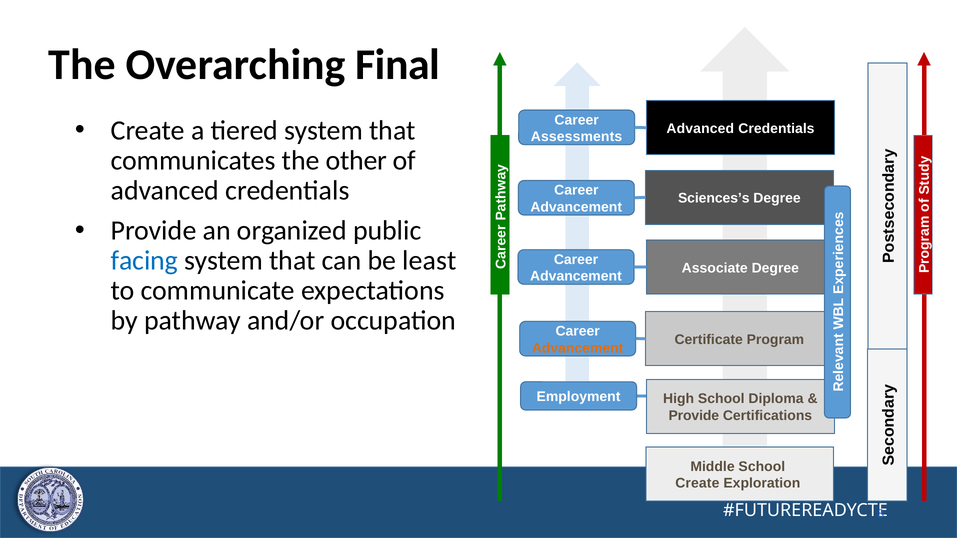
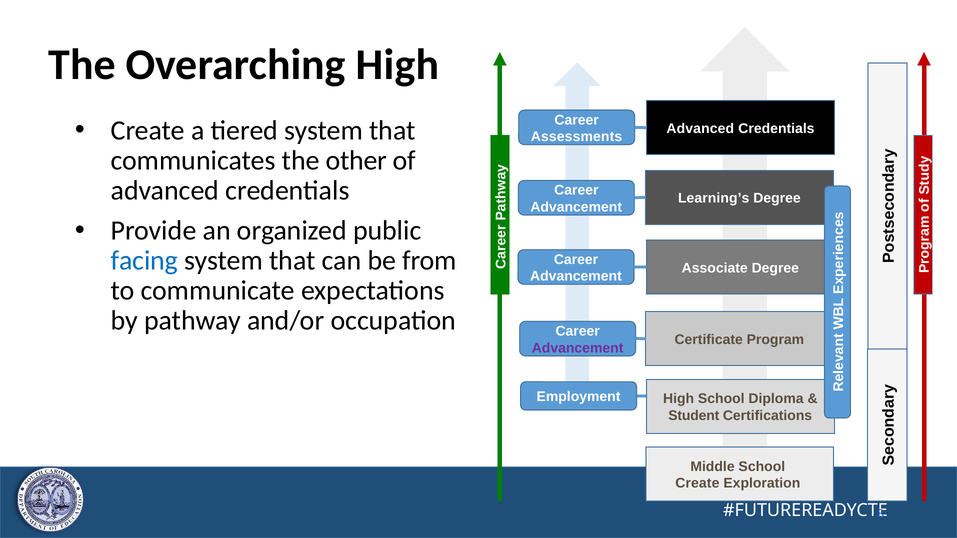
Overarching Final: Final -> High (397, 65)
Sciences’s: Sciences’s -> Learning’s (714, 198)
least: least -> from (429, 261)
Advancement colour: orange -> purple (578, 348)
Provide: Provide -> Student (694, 416)
